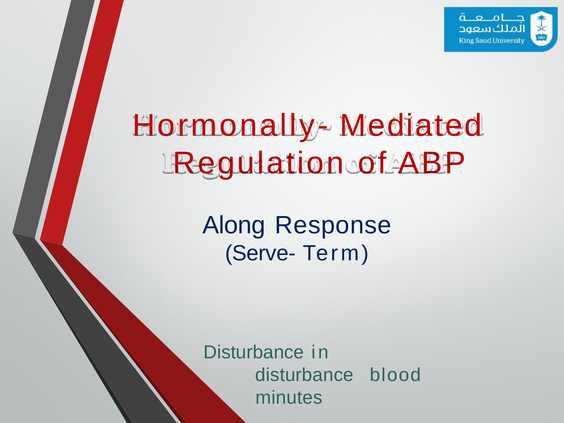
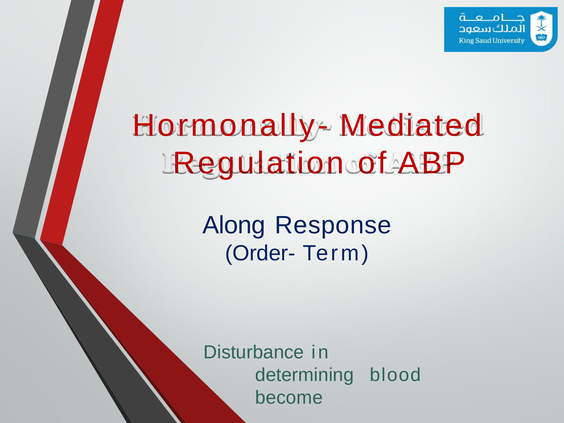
Serve-: Serve- -> Order- (260, 253)
disturbance: disturbance -> determining (305, 375)
minutes: minutes -> become (289, 397)
